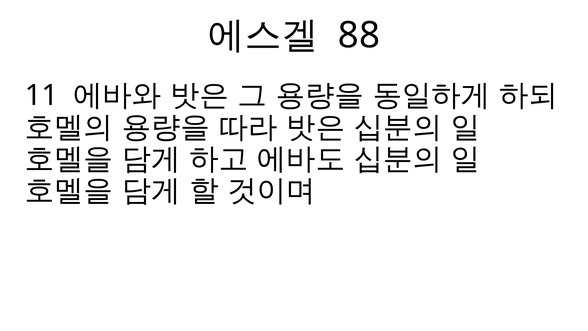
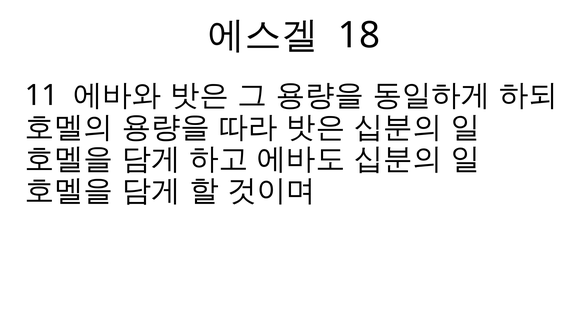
88: 88 -> 18 (359, 35)
